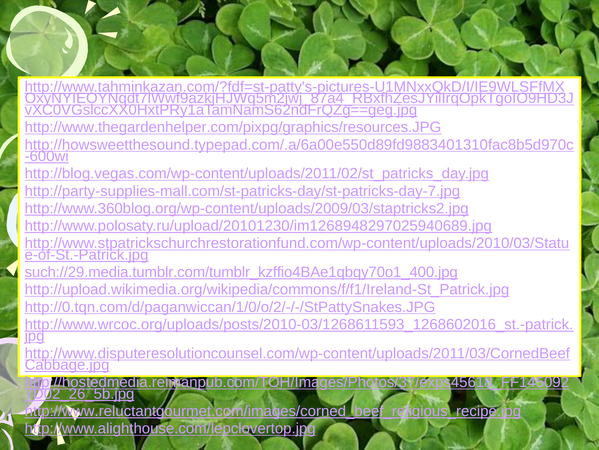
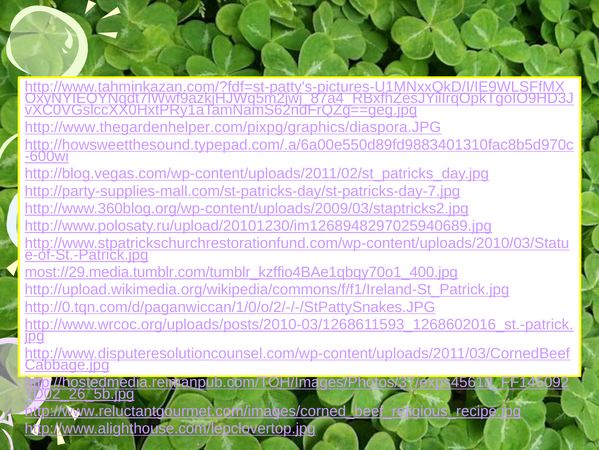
http://www.thegardenhelper.com/pixpg/graphics/resources.JPG: http://www.thegardenhelper.com/pixpg/graphics/resources.JPG -> http://www.thegardenhelper.com/pixpg/graphics/diaspora.JPG (233, 127)
such://29.media.tumblr.com/tumblr_kzffio4BAe1qbqy70o1_400.jpg: such://29.media.tumblr.com/tumblr_kzffio4BAe1qbqy70o1_400.jpg -> most://29.media.tumblr.com/tumblr_kzffio4BAe1qbqy70o1_400.jpg (241, 272)
